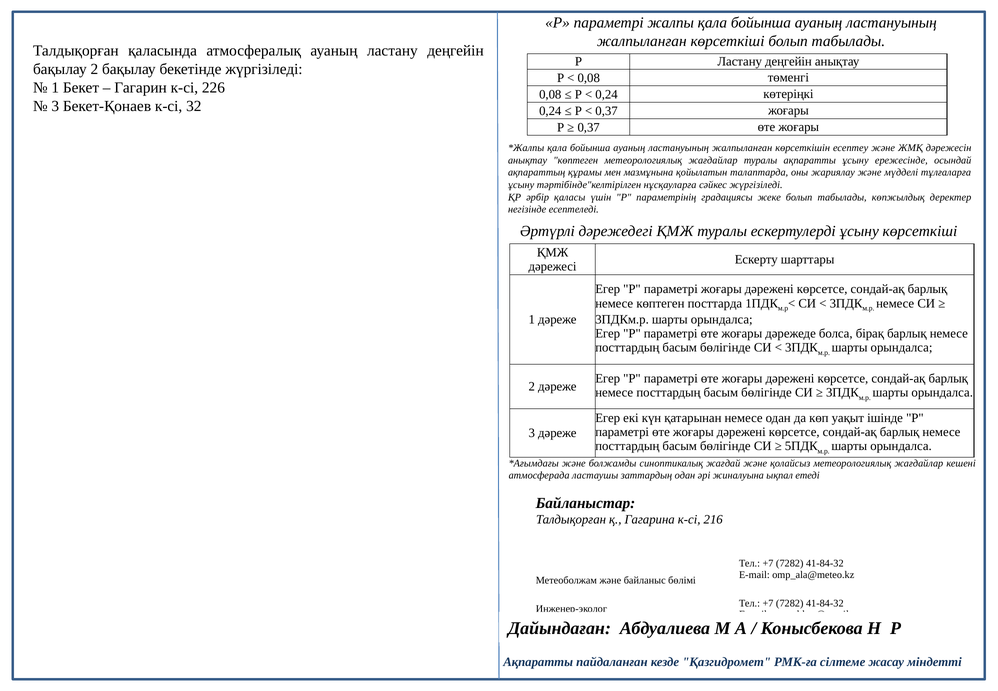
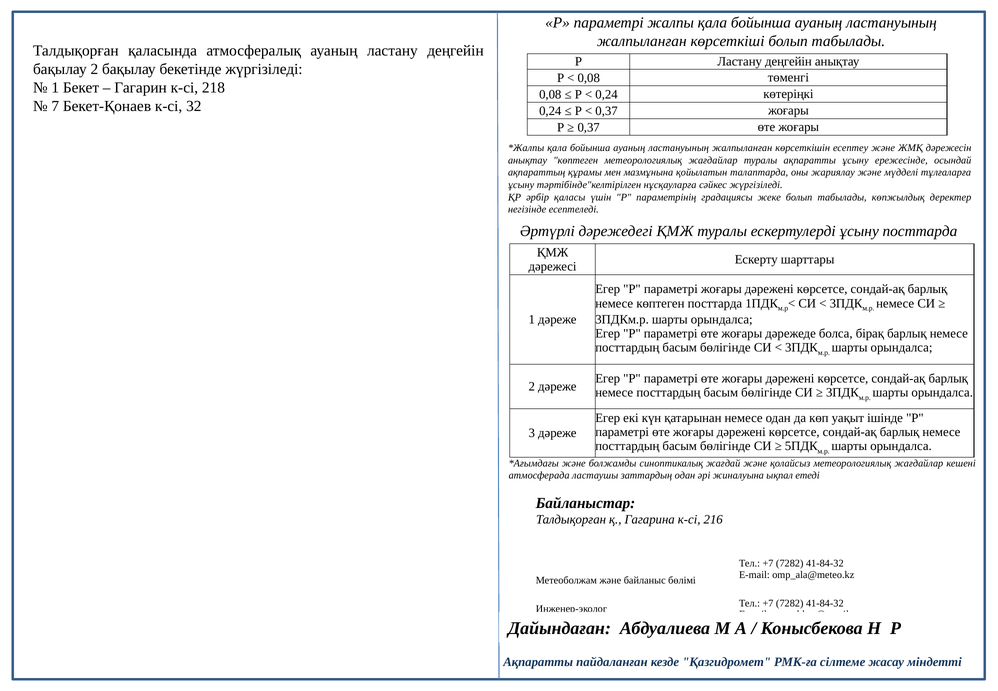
226: 226 -> 218 (213, 88)
3: 3 -> 7 (55, 106)
ұсыну көрсеткіші: көрсеткіші -> посттарда (920, 231)
